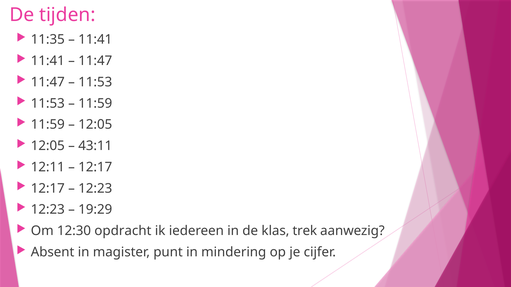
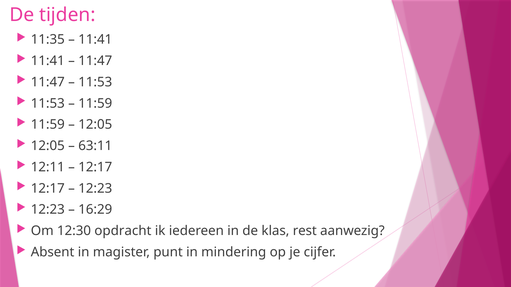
43:11: 43:11 -> 63:11 (95, 146)
19:29: 19:29 -> 16:29 (95, 210)
trek: trek -> rest (305, 231)
